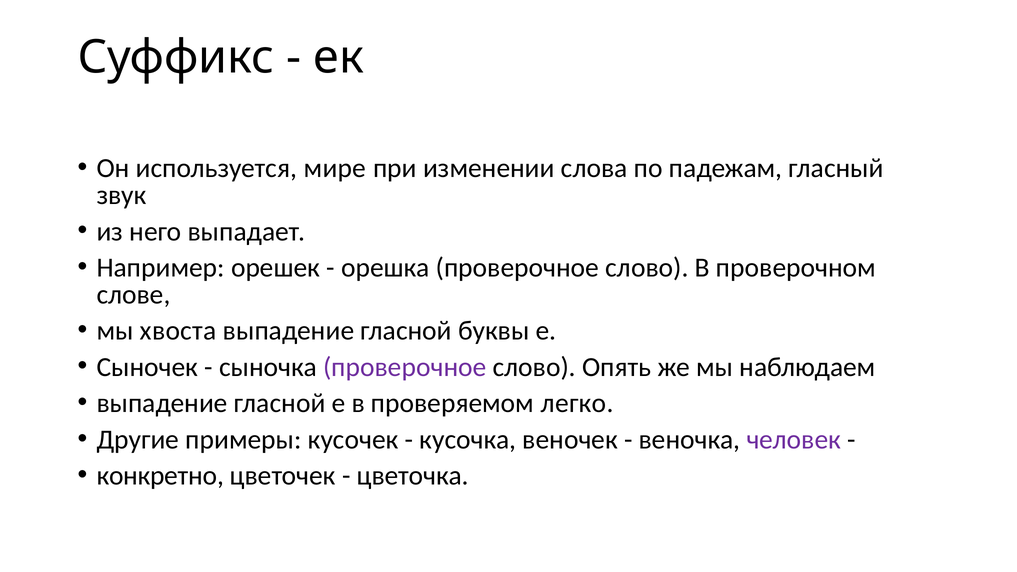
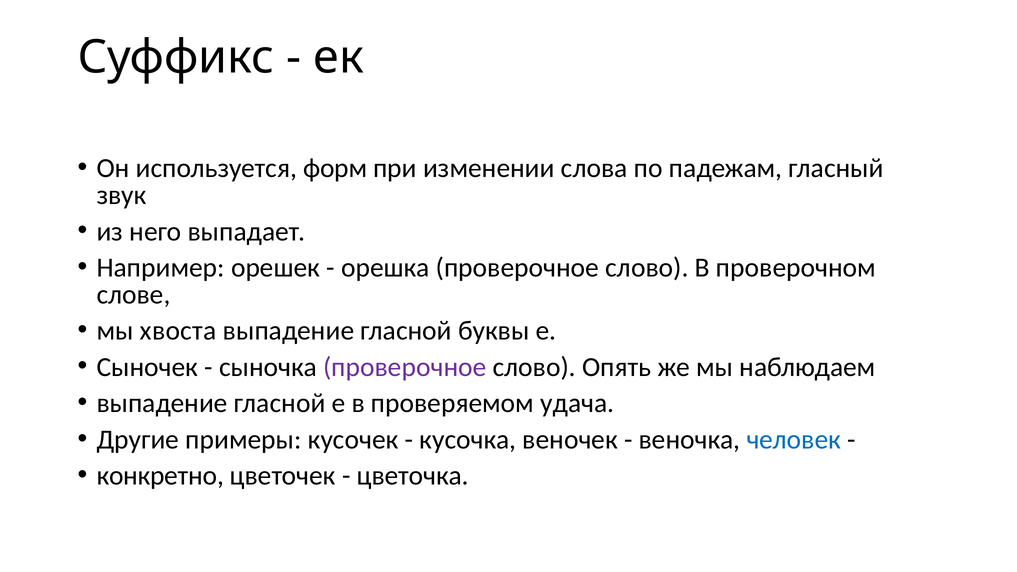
мире: мире -> форм (335, 168)
легко: легко -> удача (577, 403)
человек colour: purple -> blue (794, 440)
